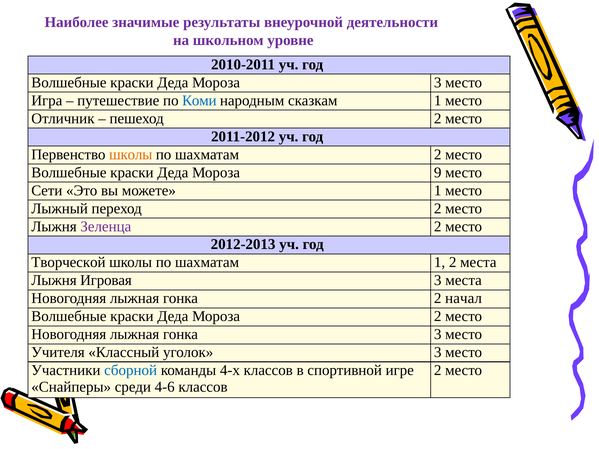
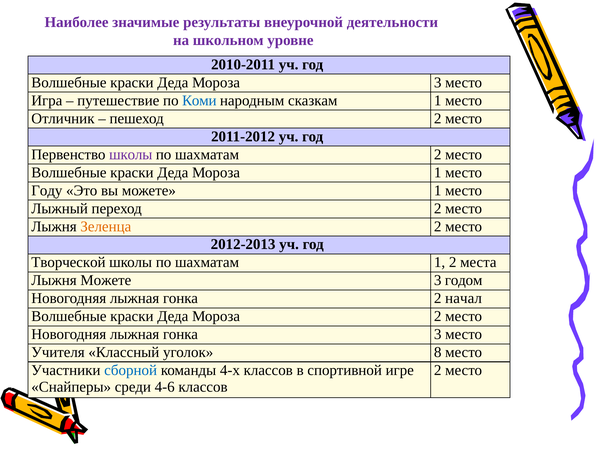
школы colour: orange -> purple (131, 155)
Мороза 9: 9 -> 1 (438, 173)
Сети: Сети -> Году (47, 191)
Зеленца colour: purple -> orange (106, 227)
Лыжня Игровая: Игровая -> Можете (106, 281)
3 места: места -> годом (464, 281)
уголок 3: 3 -> 8 (438, 352)
